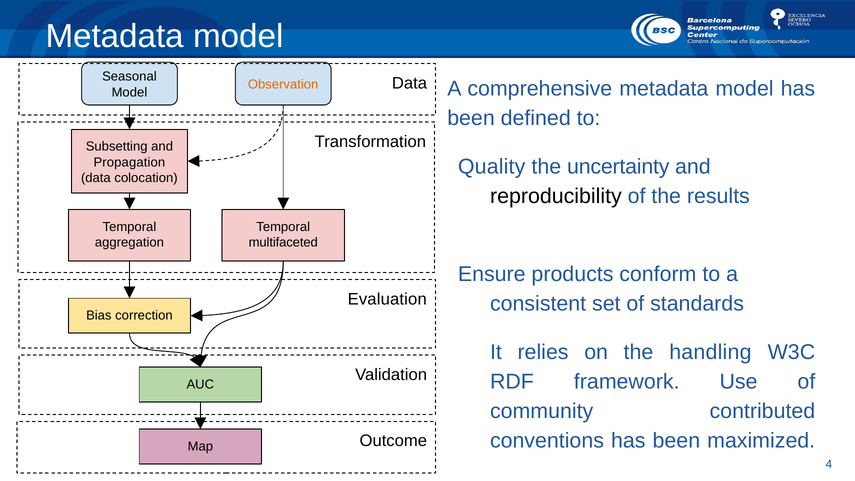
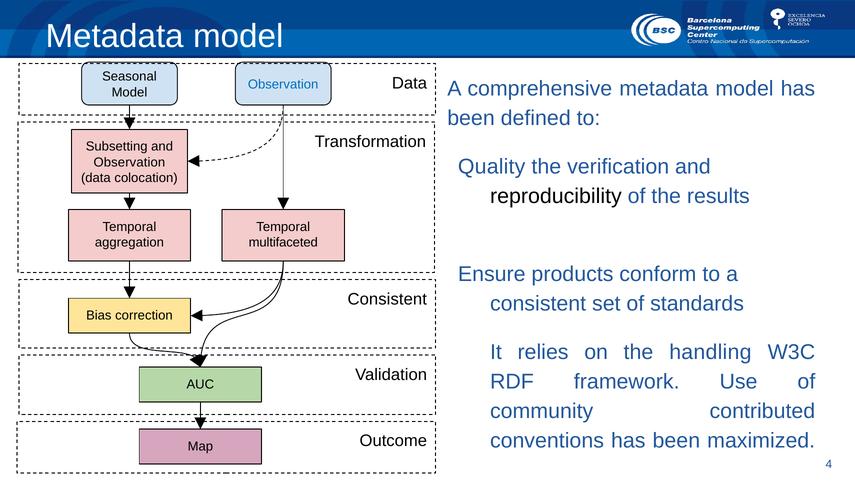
Observation colour: orange -> blue (283, 84)
Propagation: Propagation -> Observation (129, 162)
uncertainty: uncertainty -> verification (618, 167)
Evaluation: Evaluation -> Consistent (387, 299)
